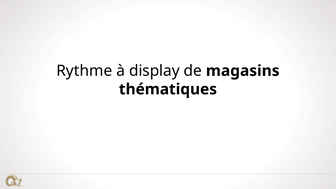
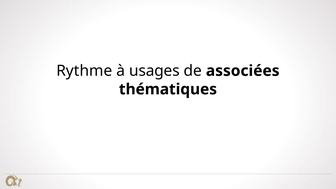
display: display -> usages (154, 71)
magasins: magasins -> associées (243, 71)
